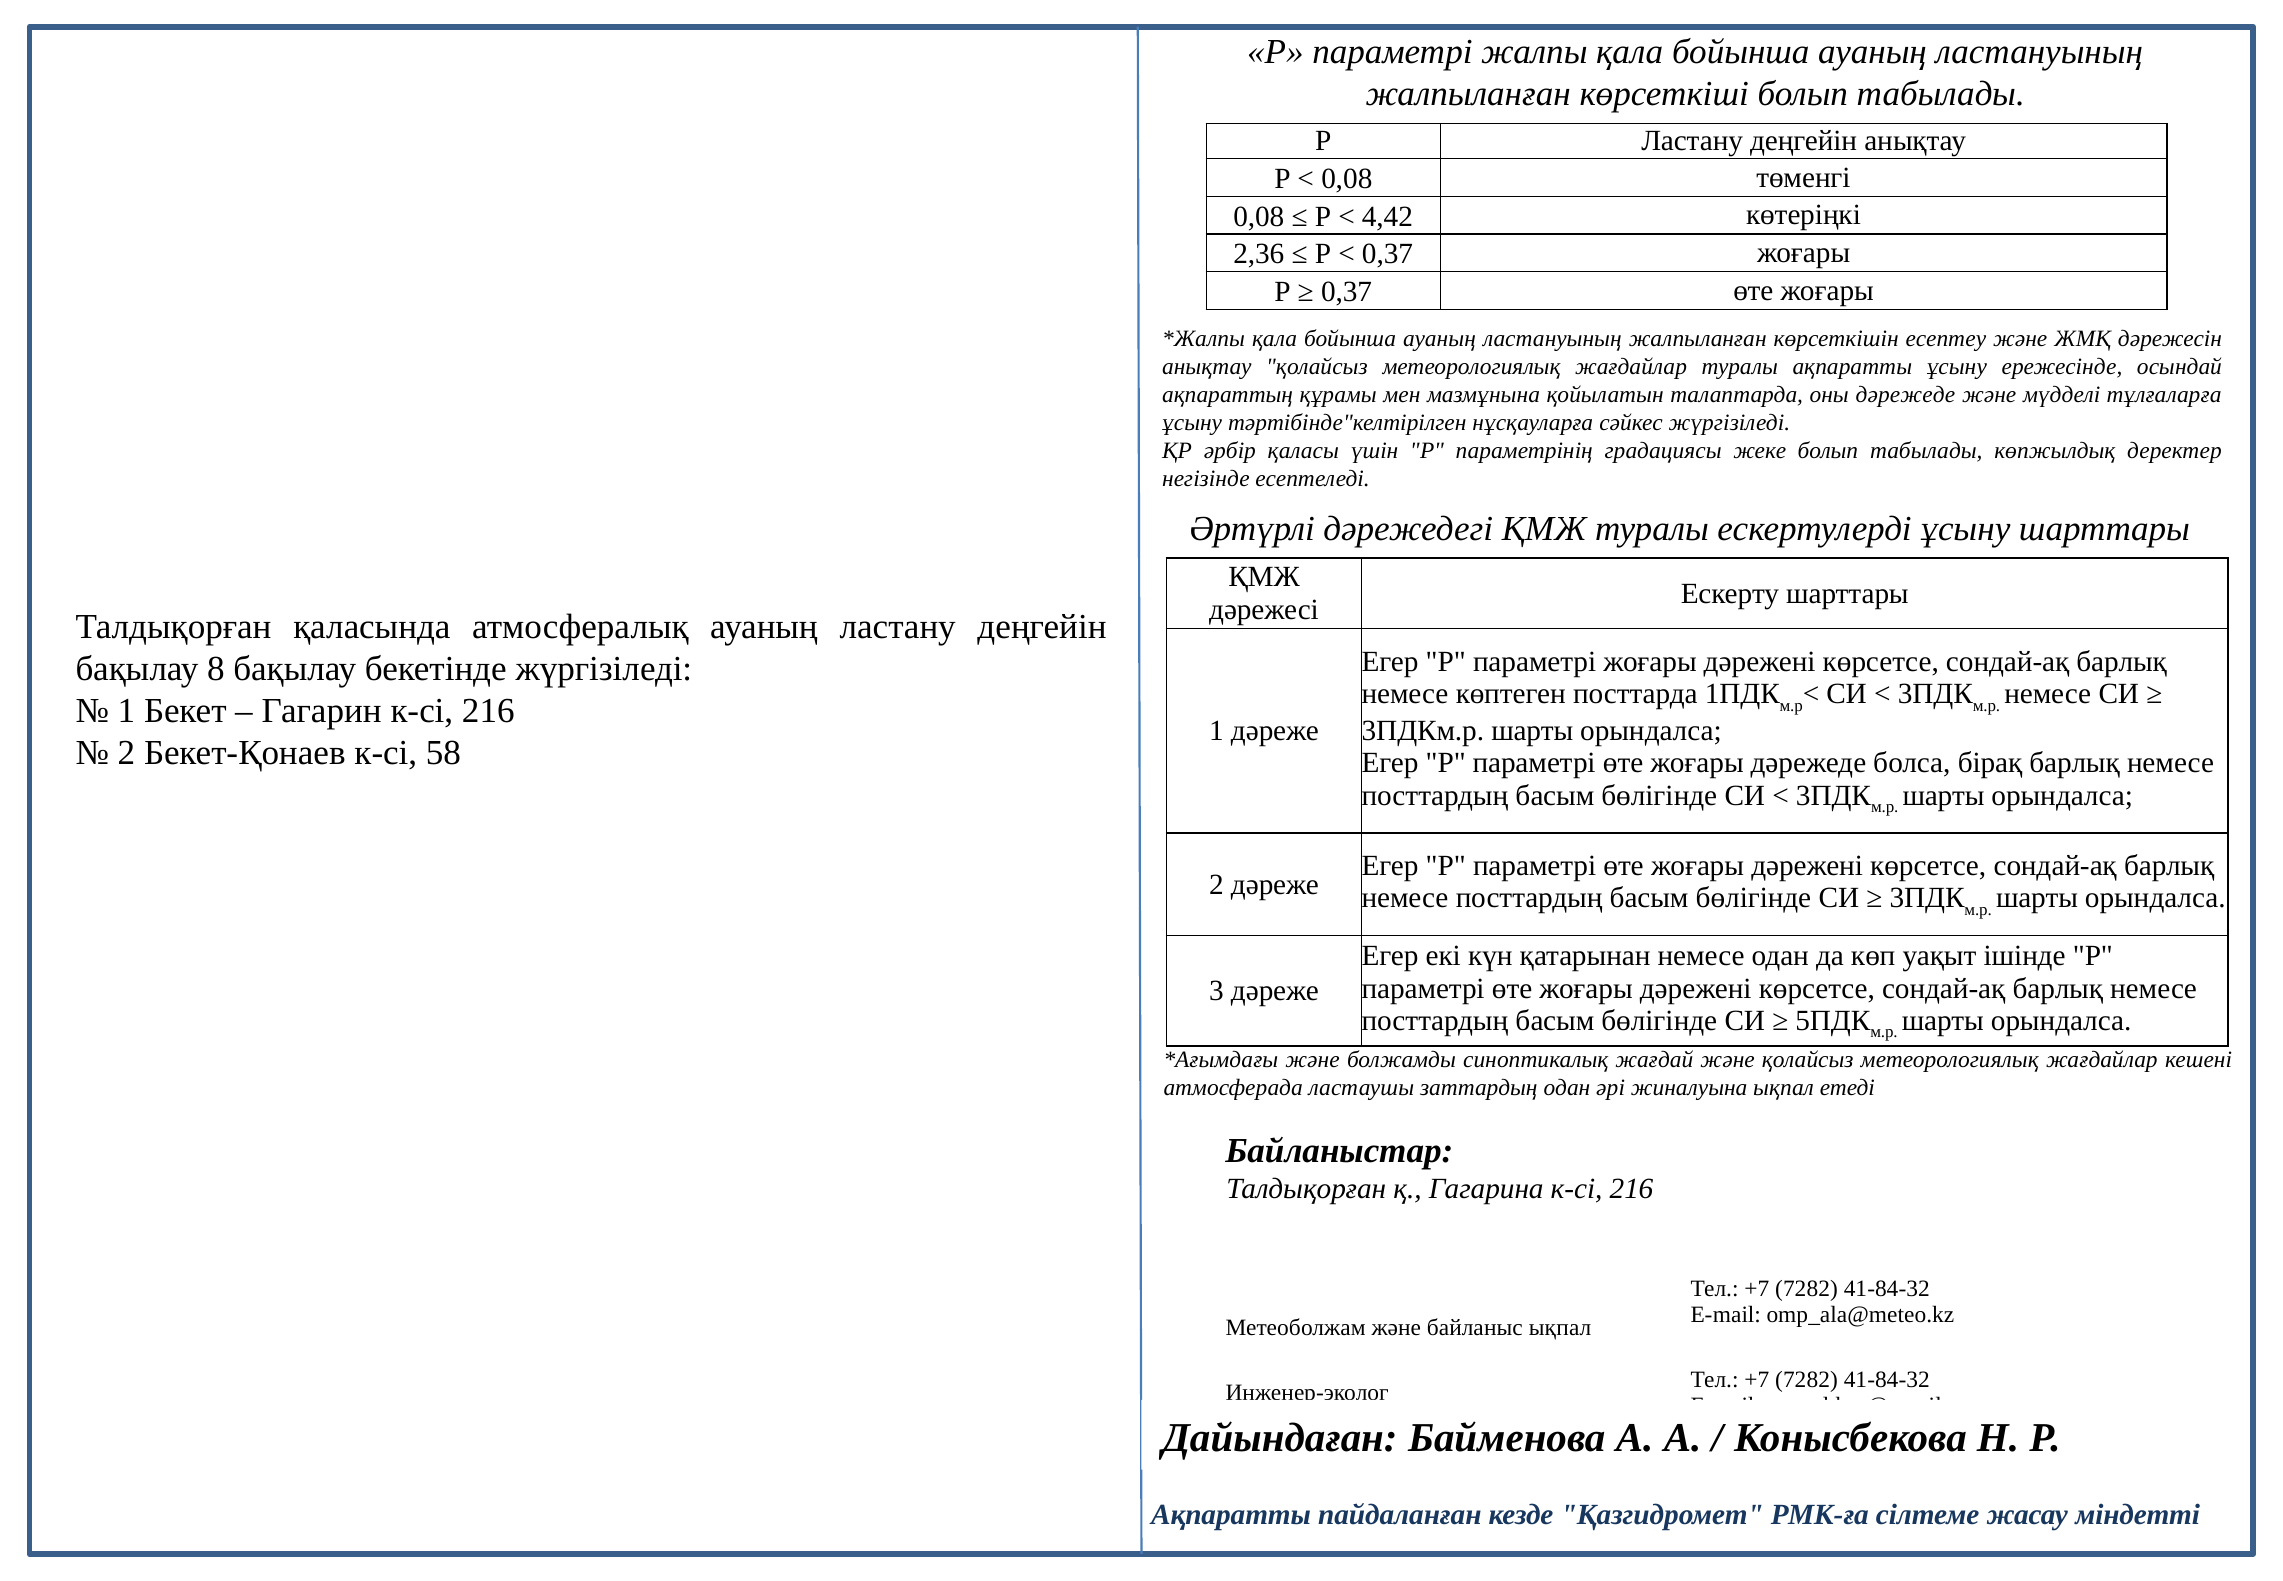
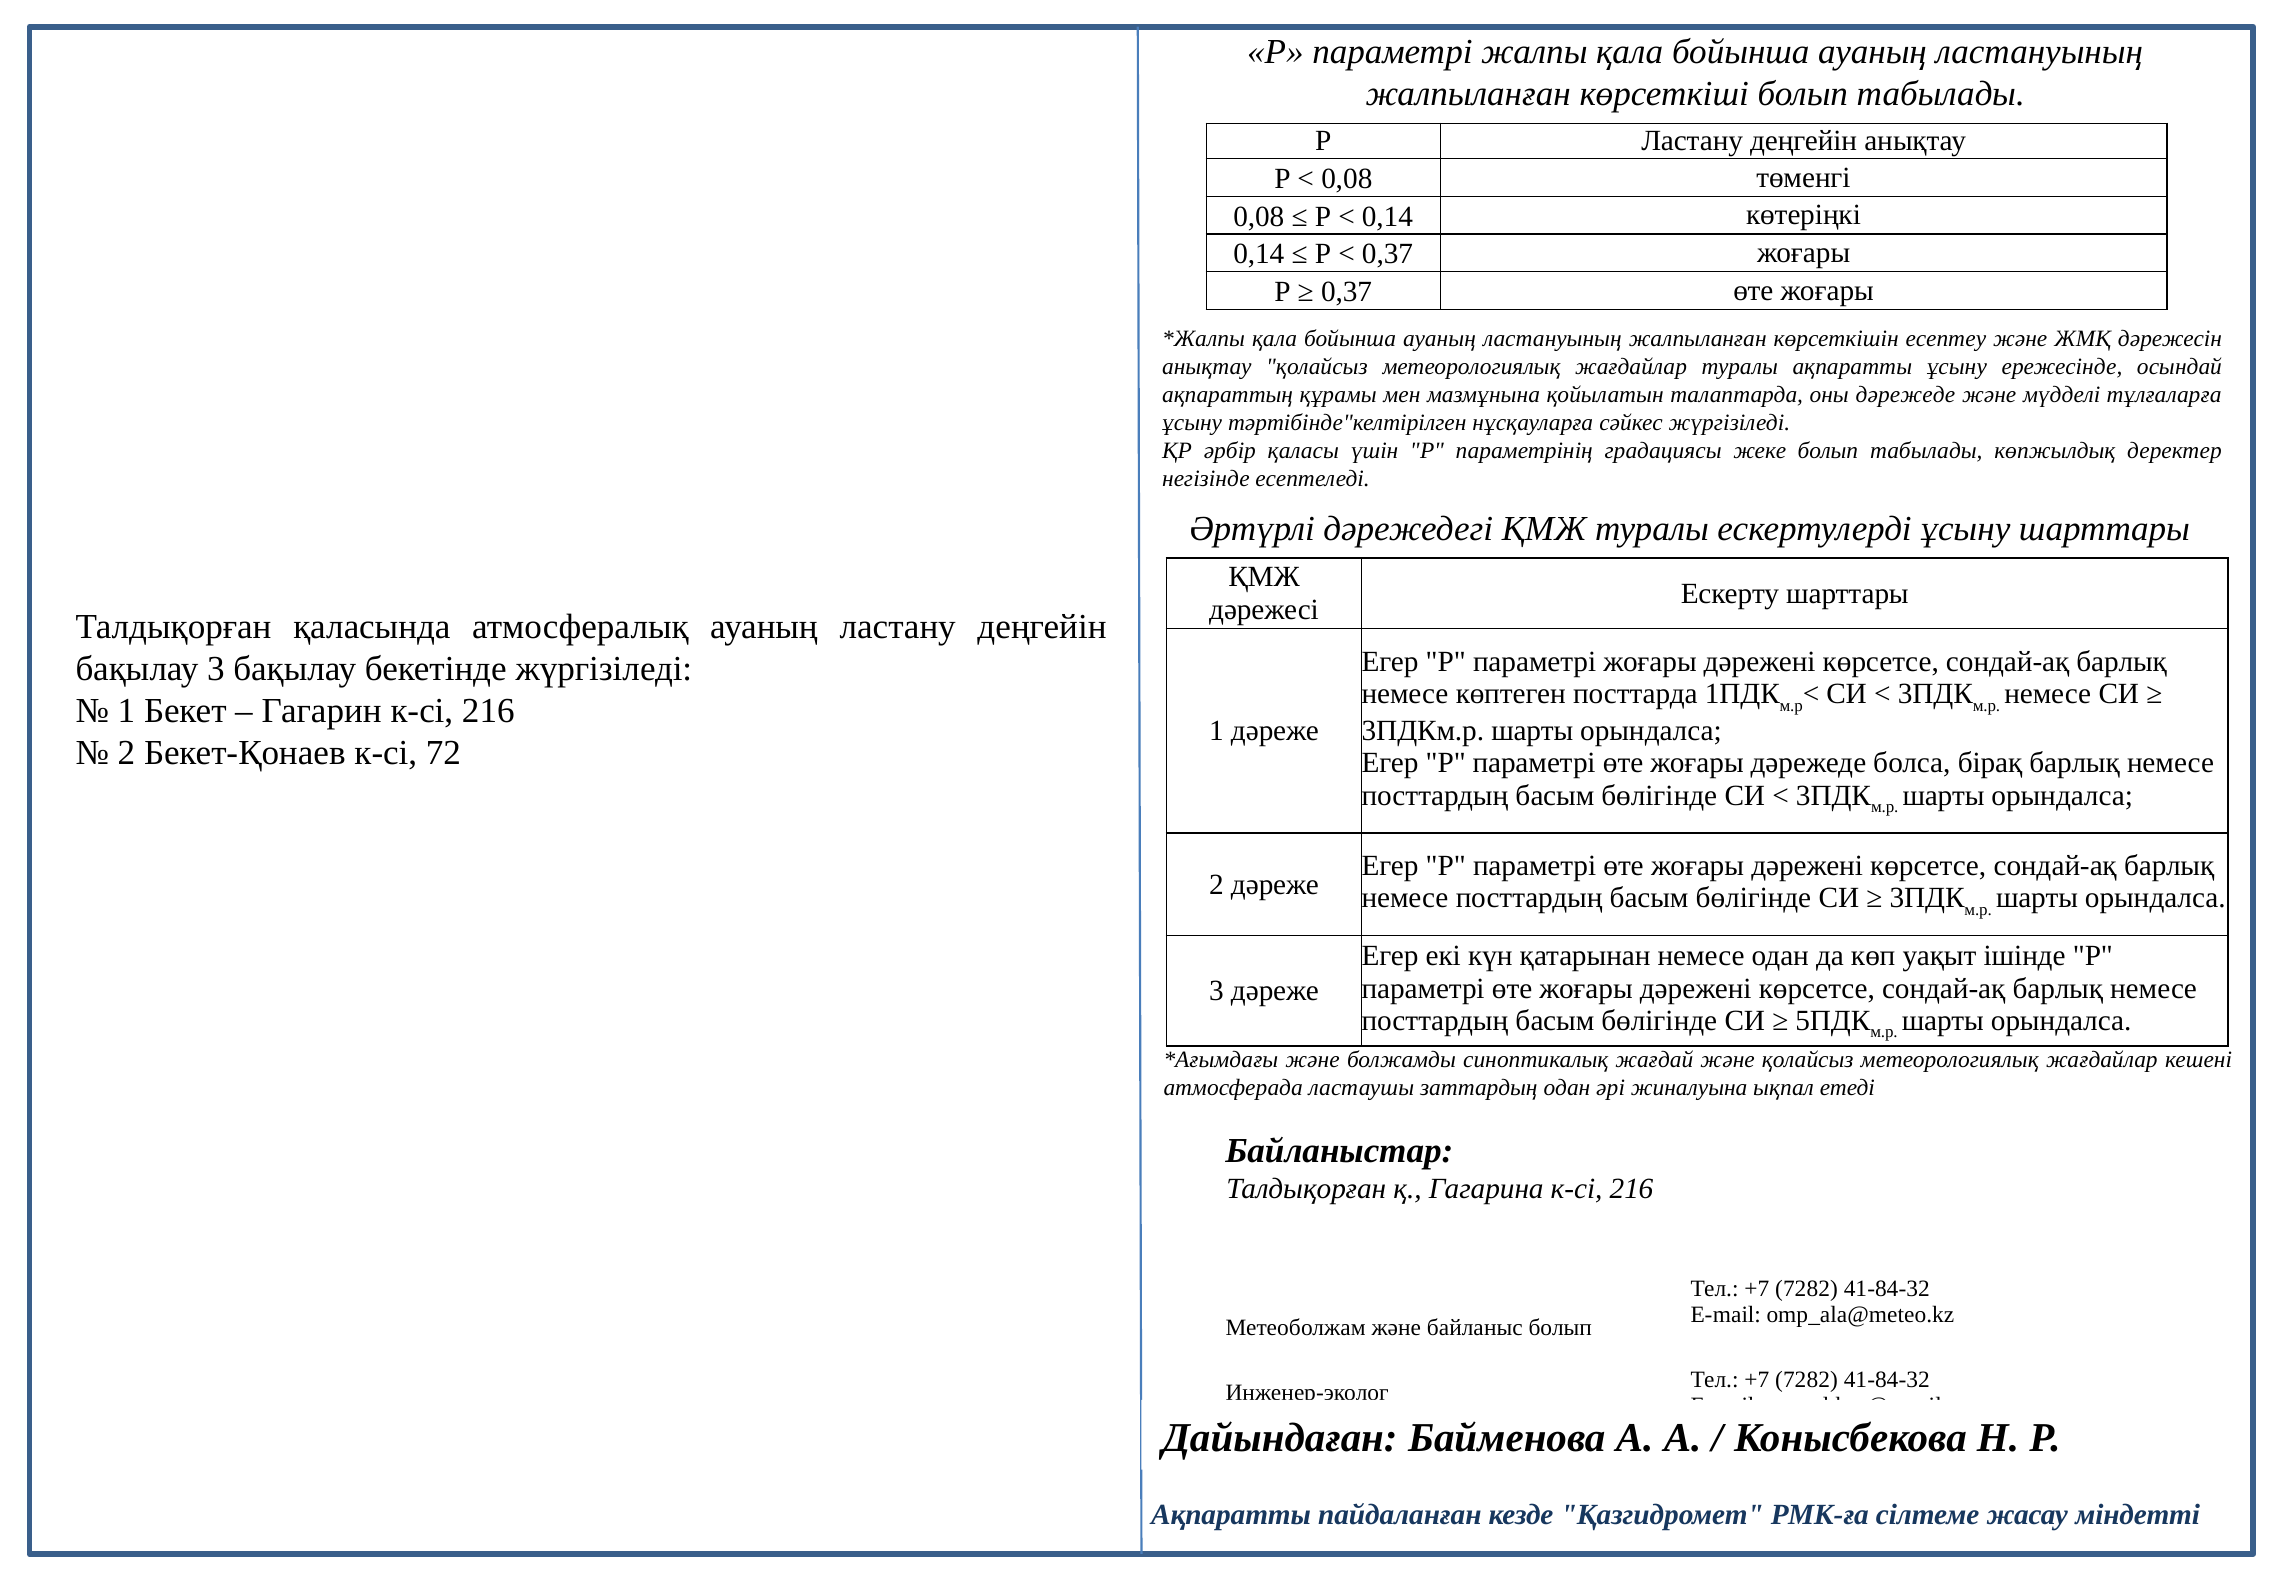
4,42: 4,42 -> 0,14 (1387, 216)
2,36: 2,36 -> 0,14 (1259, 254)
бақылау 8: 8 -> 3 (216, 669)
58: 58 -> 72 (443, 753)
байланыс ықпал: ықпал -> болып (1560, 1328)
